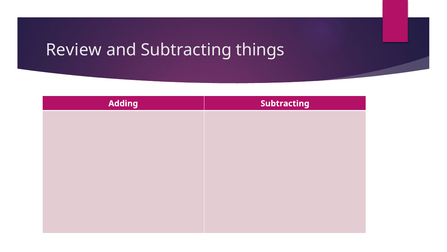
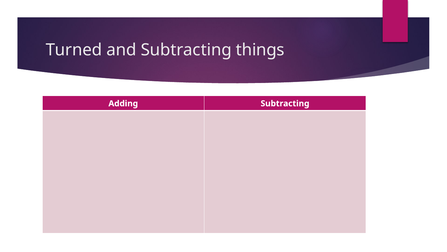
Review: Review -> Turned (74, 50)
